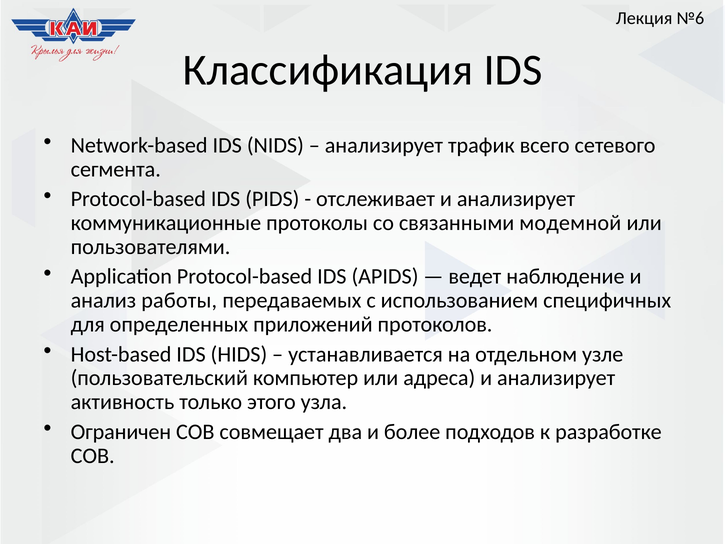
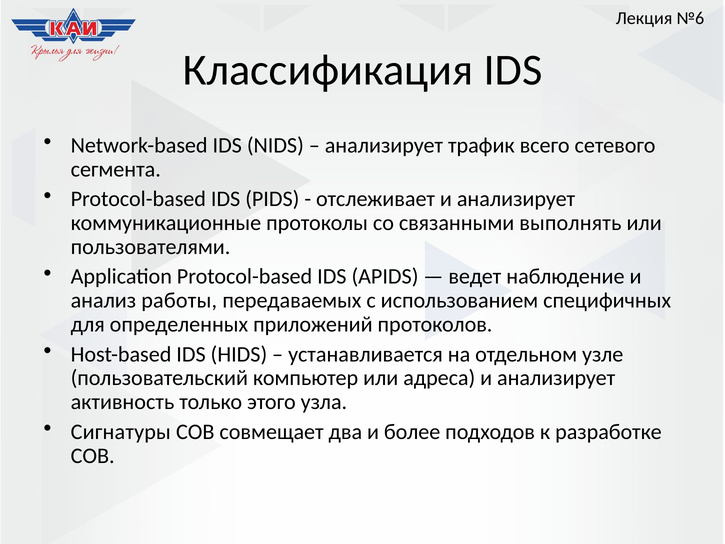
модемной: модемной -> выполнять (570, 223)
Ограничен: Ограничен -> Сигнатуры (121, 432)
